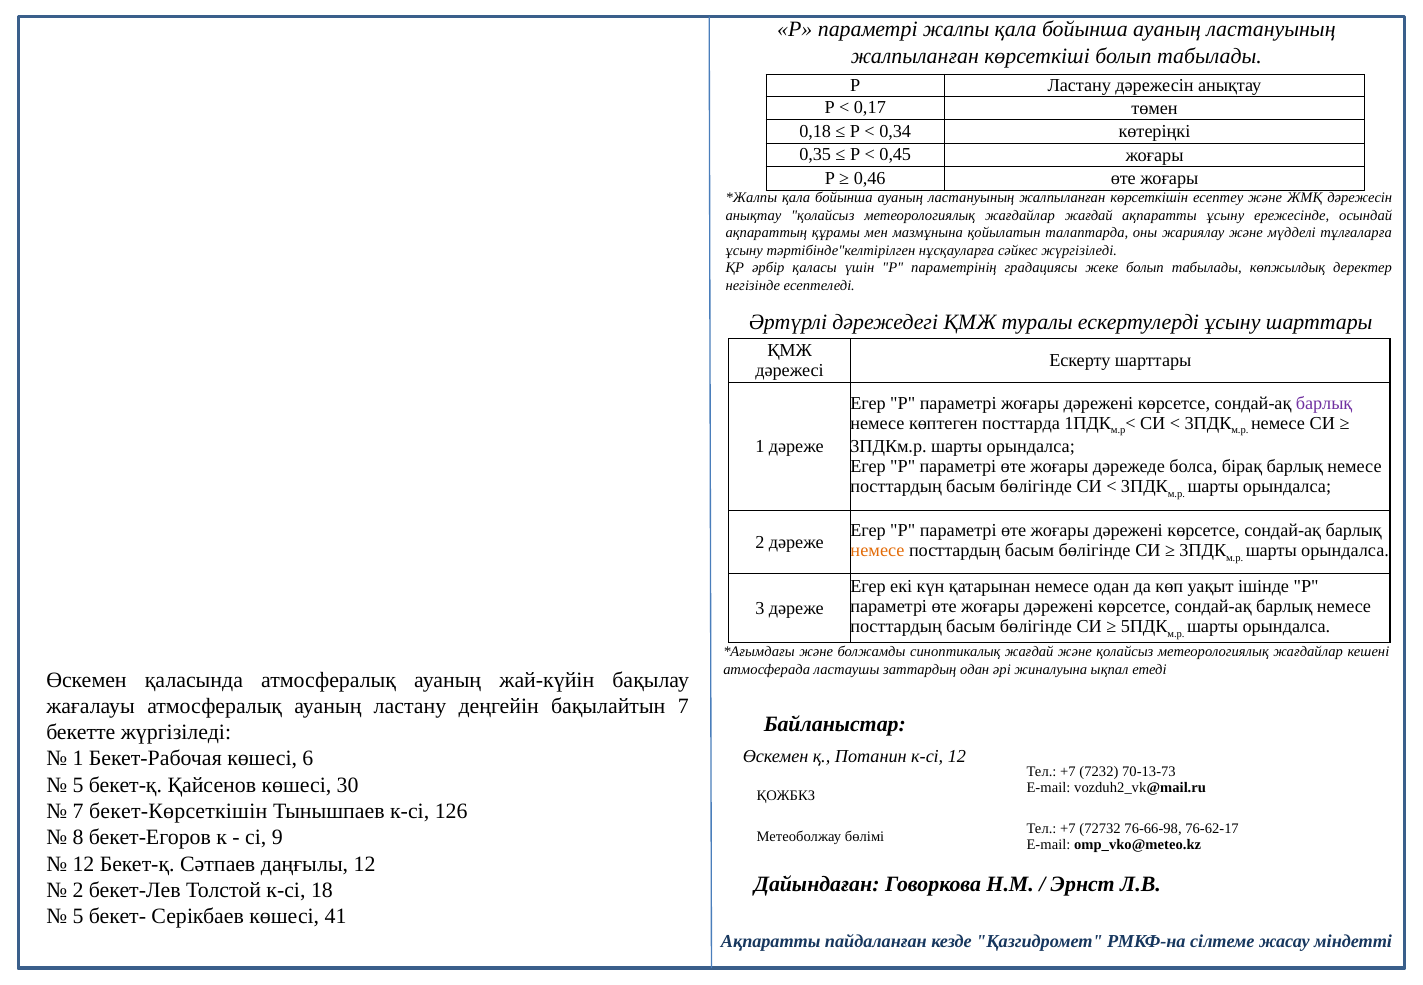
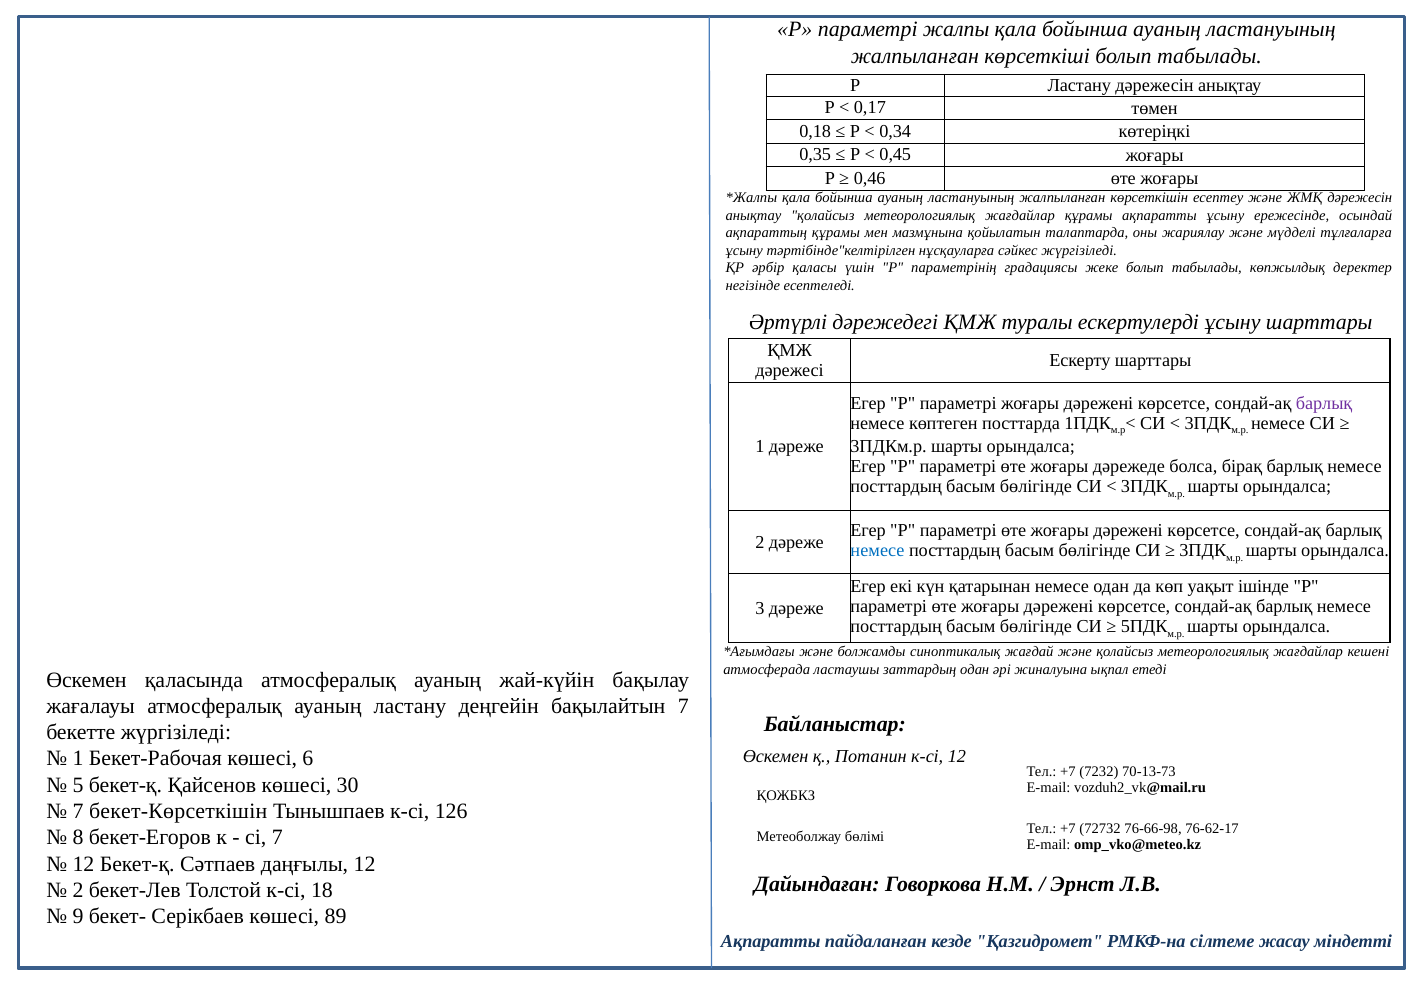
жағдайлар жағдай: жағдай -> құрамы (1089, 215)
немесе colour: orange -> blue (877, 551)
сі 9: 9 -> 7 (277, 838)
5: 5 -> 9 (78, 916)
41: 41 -> 89 (336, 916)
